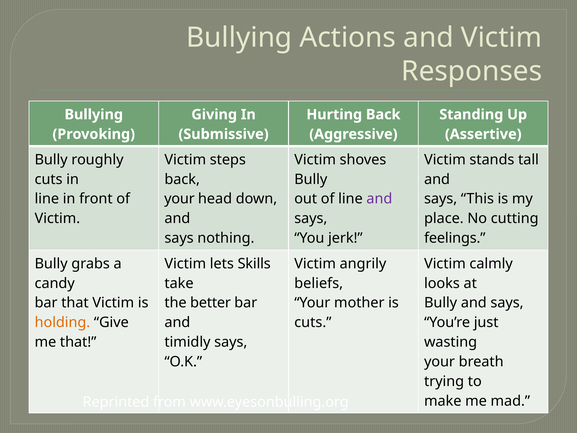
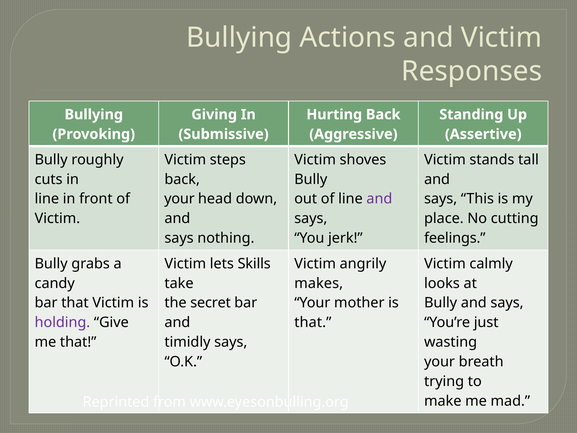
beliefs: beliefs -> makes (319, 283)
better: better -> secret (211, 303)
holding colour: orange -> purple (62, 322)
cuts: cuts -> that (313, 322)
